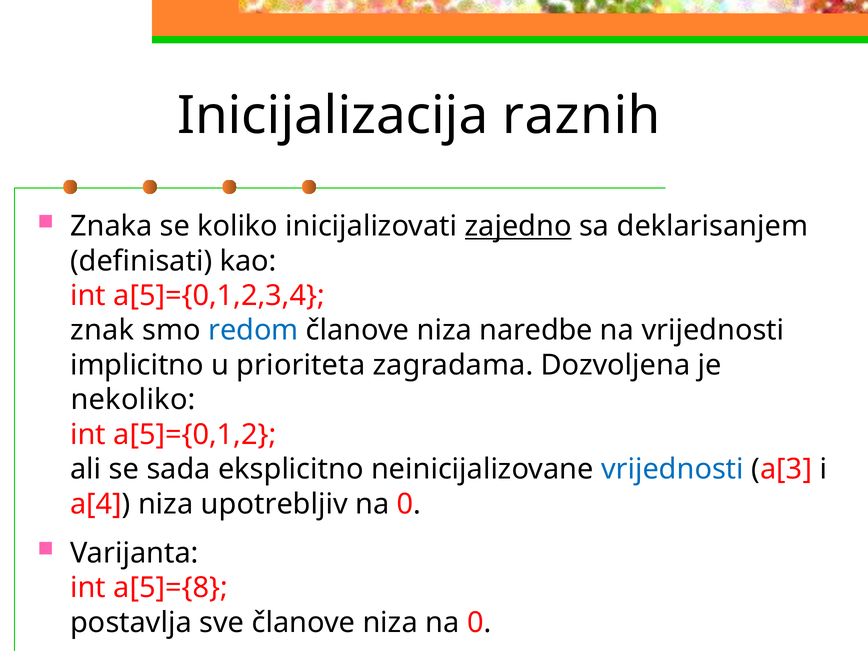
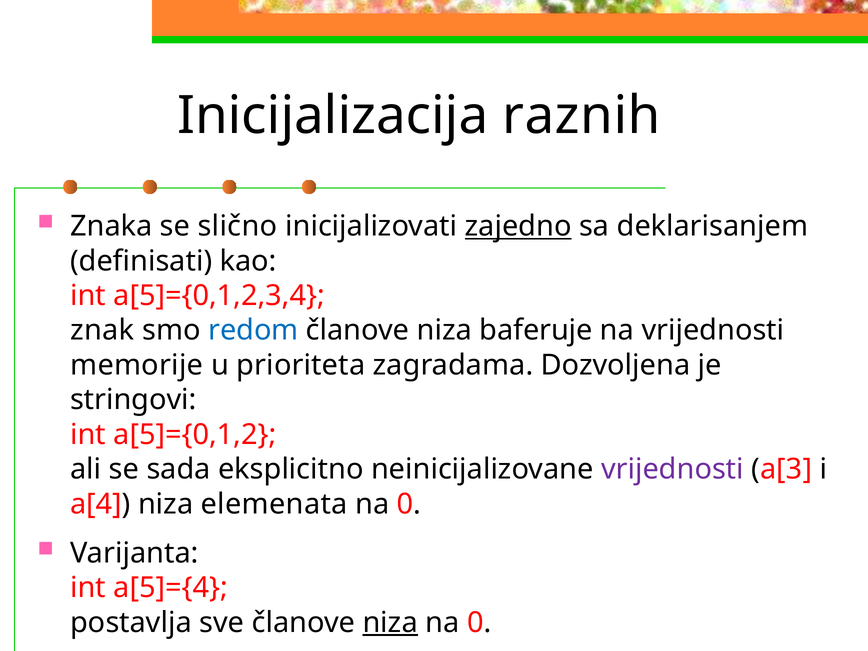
koliko: koliko -> slično (237, 226)
naredbe: naredbe -> baferuje (536, 330)
implicitno: implicitno -> memorije (137, 365)
nekoliko: nekoliko -> stringovi (133, 400)
vrijednosti colour: blue -> purple (673, 469)
upotrebljiv: upotrebljiv -> elemenata (274, 504)
a[5]={8: a[5]={8 -> a[5]={4 (171, 588)
niza underline: none -> present (390, 623)
